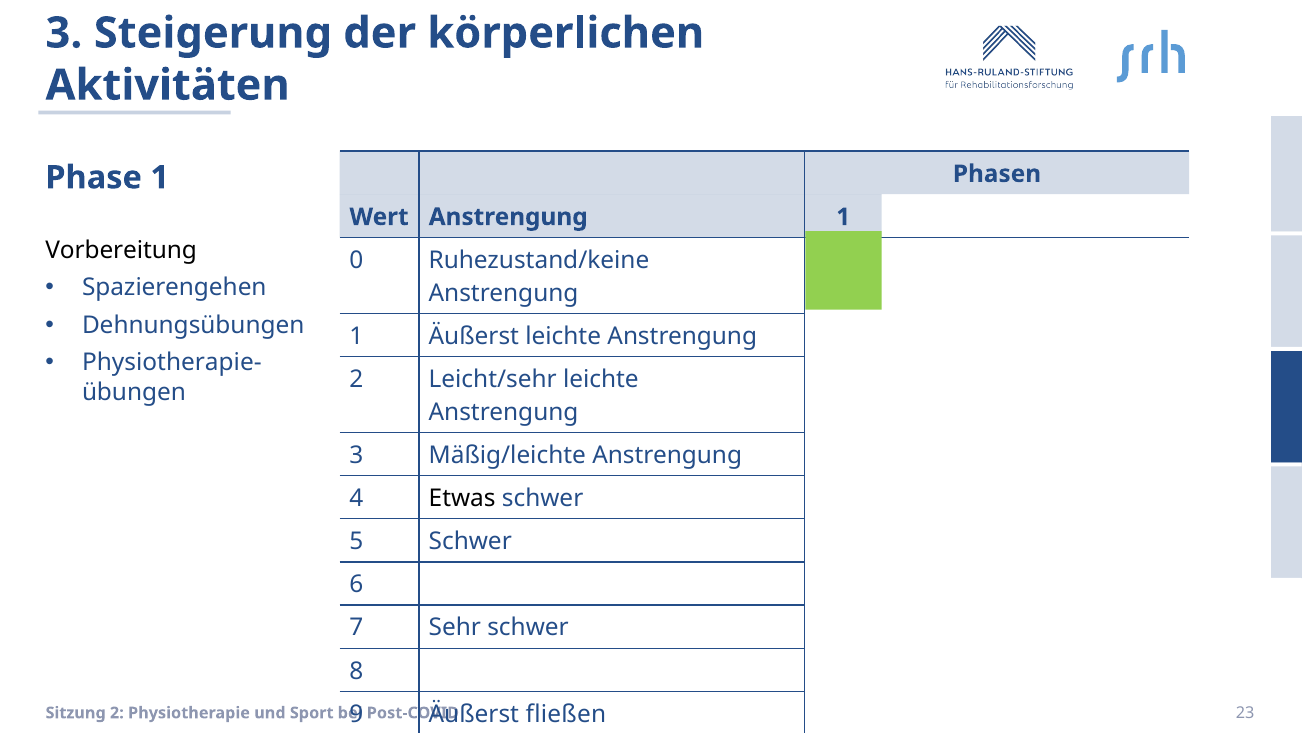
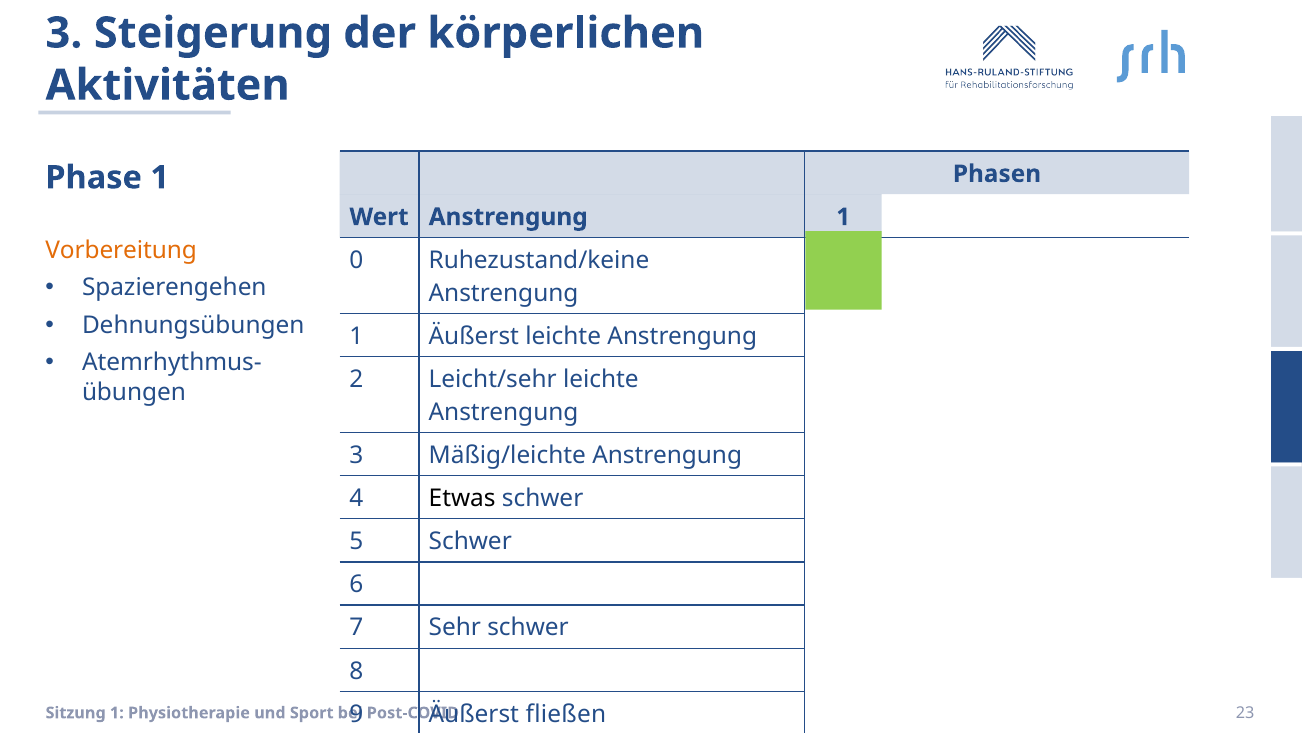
Vorbereitung colour: black -> orange (121, 250)
Physiotherapie-: Physiotherapie- -> Atemrhythmus- (172, 362)
Sitzung 2: 2 -> 1 (117, 712)
